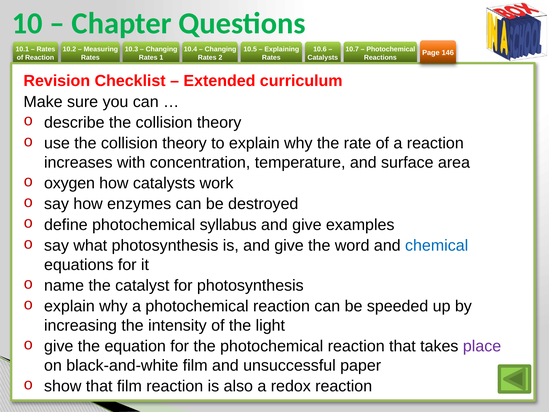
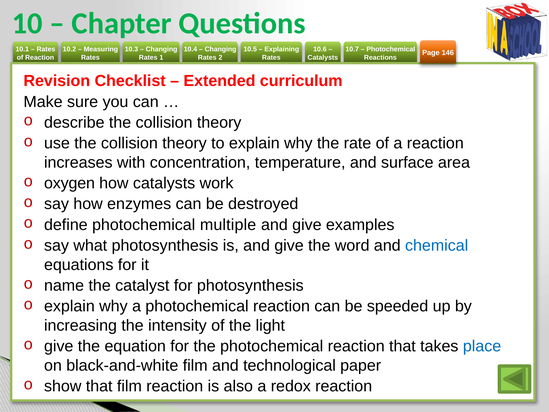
syllabus: syllabus -> multiple (228, 225)
place colour: purple -> blue (482, 346)
unsuccessful: unsuccessful -> technological (289, 365)
